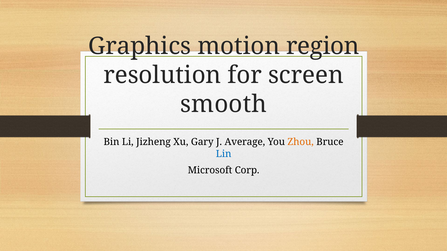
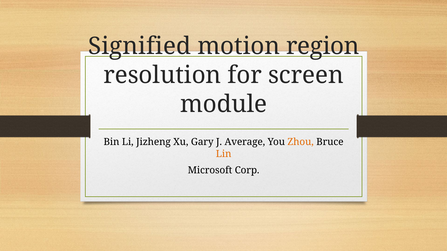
Graphics: Graphics -> Signified (140, 46)
smooth: smooth -> module (224, 104)
Lin colour: blue -> orange (224, 154)
